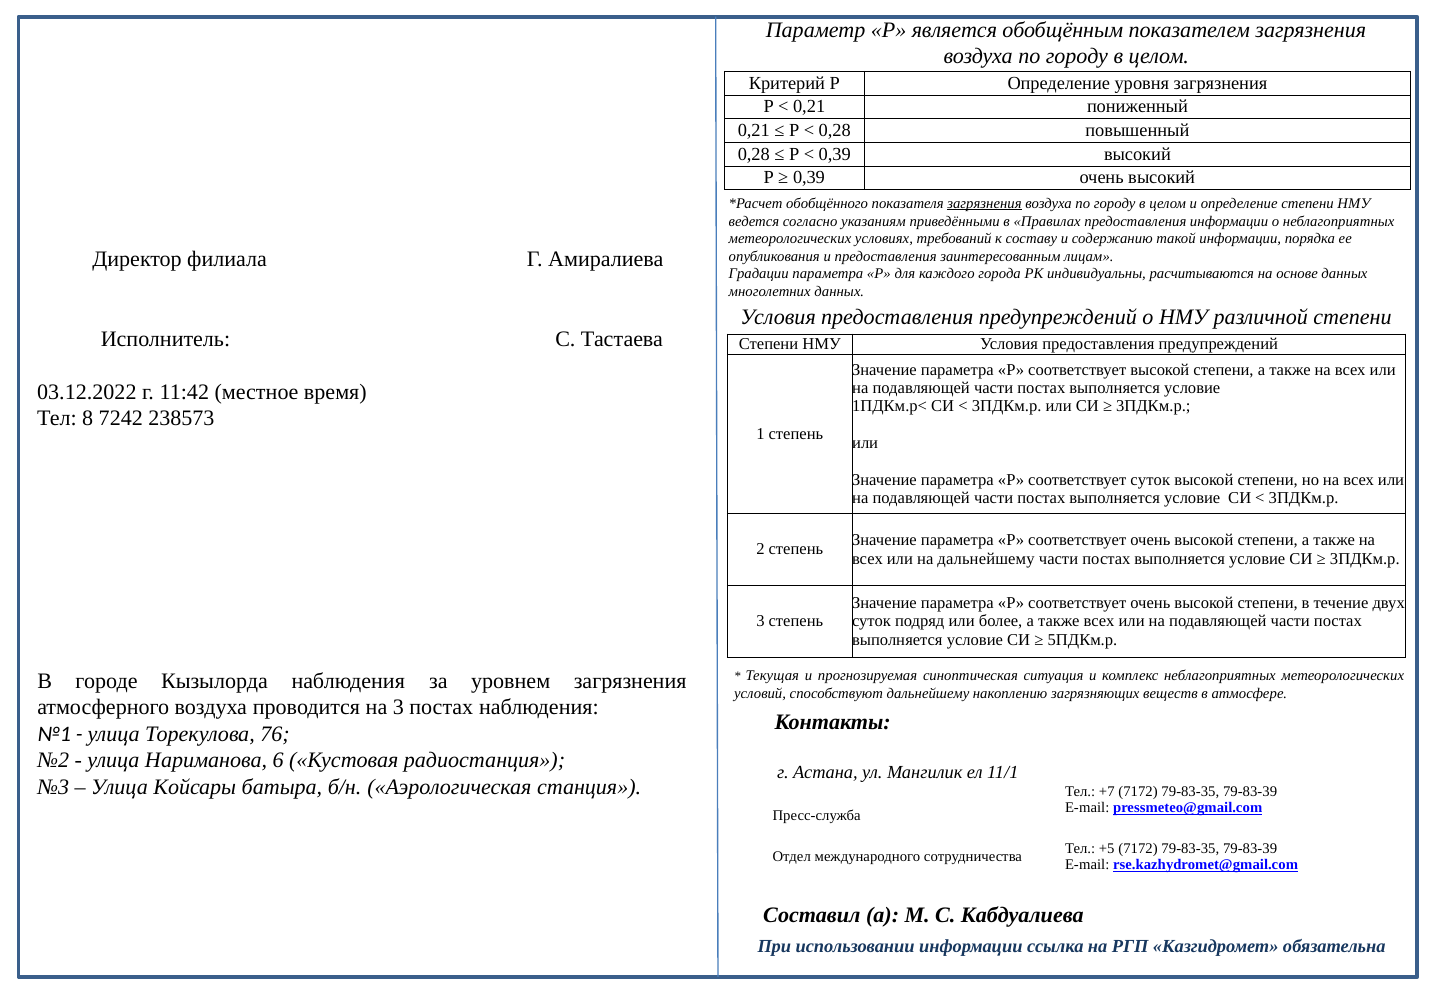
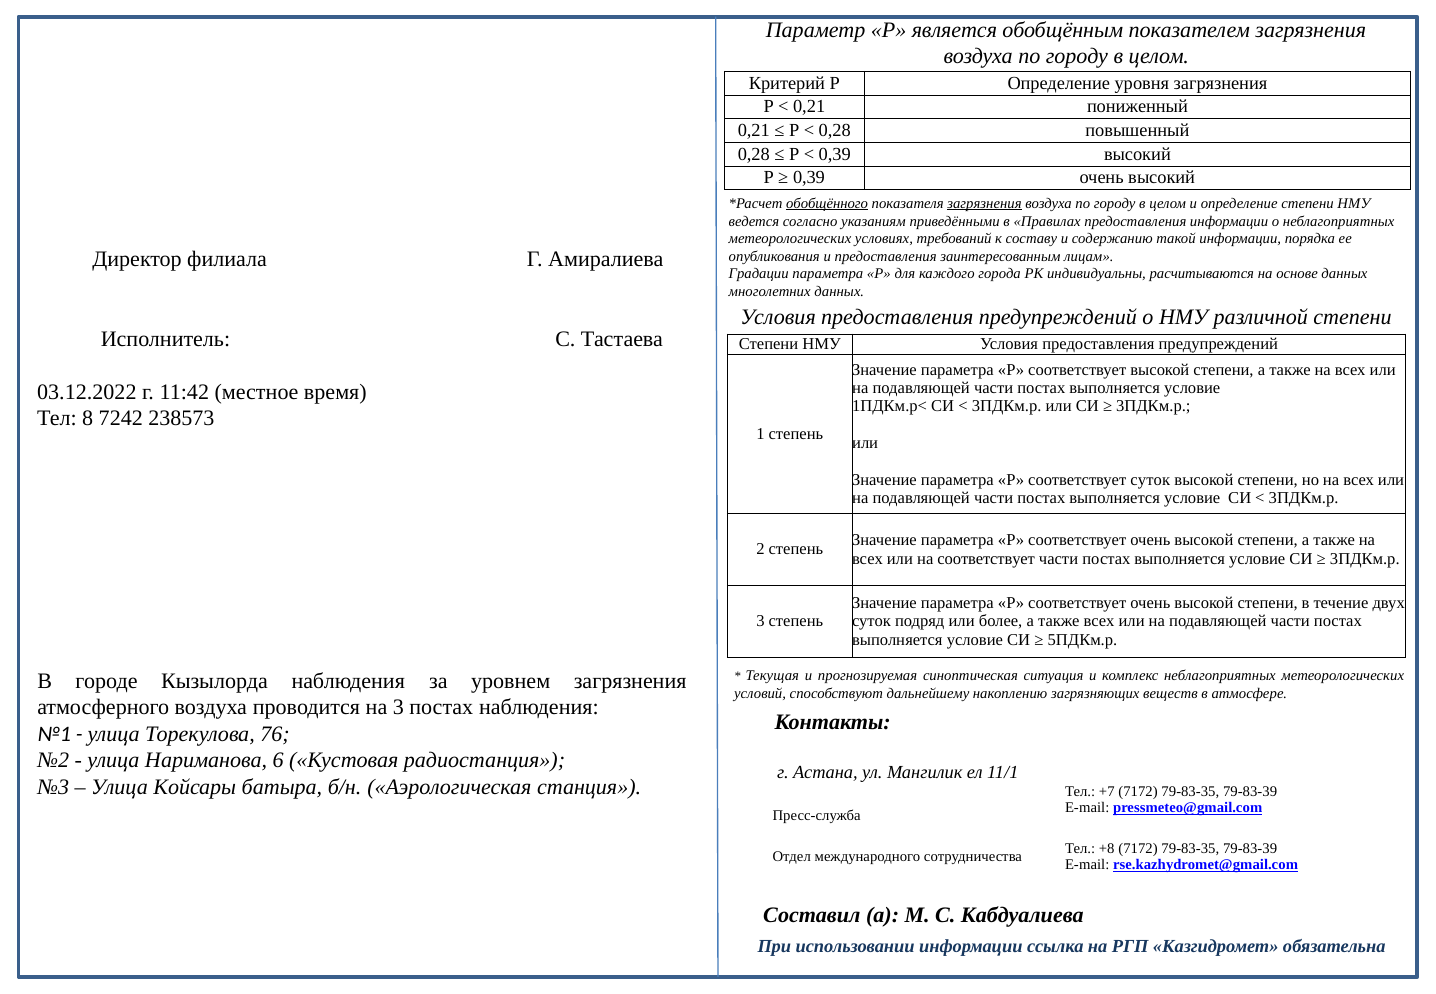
обобщённого underline: none -> present (827, 204)
на дальнейшему: дальнейшему -> соответствует (986, 559)
+5: +5 -> +8 (1107, 849)
